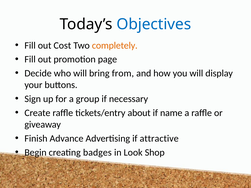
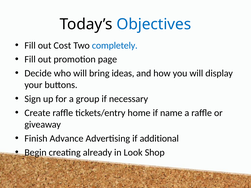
completely colour: orange -> blue (115, 45)
from: from -> ideas (123, 73)
about: about -> home (139, 113)
attractive: attractive -> additional (159, 139)
badges: badges -> already (97, 153)
